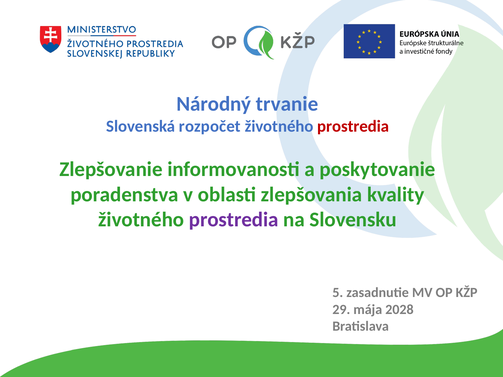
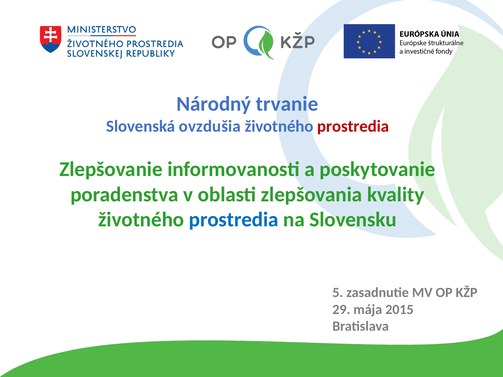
rozpočet: rozpočet -> ovzdušia (210, 126)
prostredia colour: purple -> blue (234, 220)
2028: 2028 -> 2015 (399, 310)
